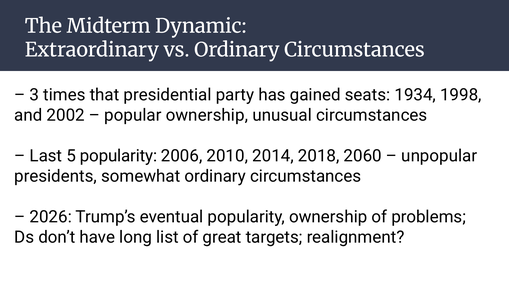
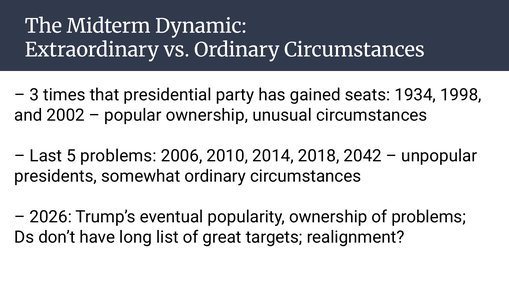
5 popularity: popularity -> problems (118, 156)
2060: 2060 -> 2042 (363, 156)
